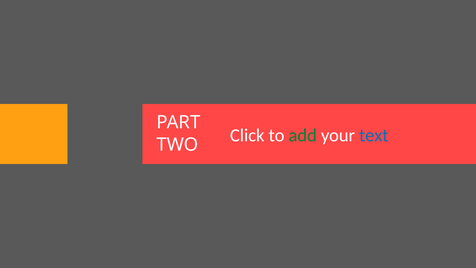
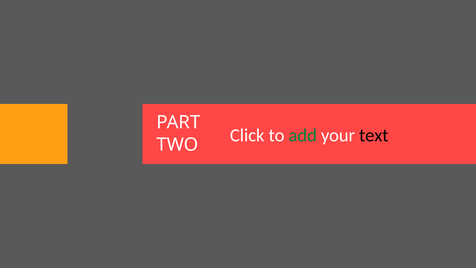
text colour: blue -> black (374, 135)
